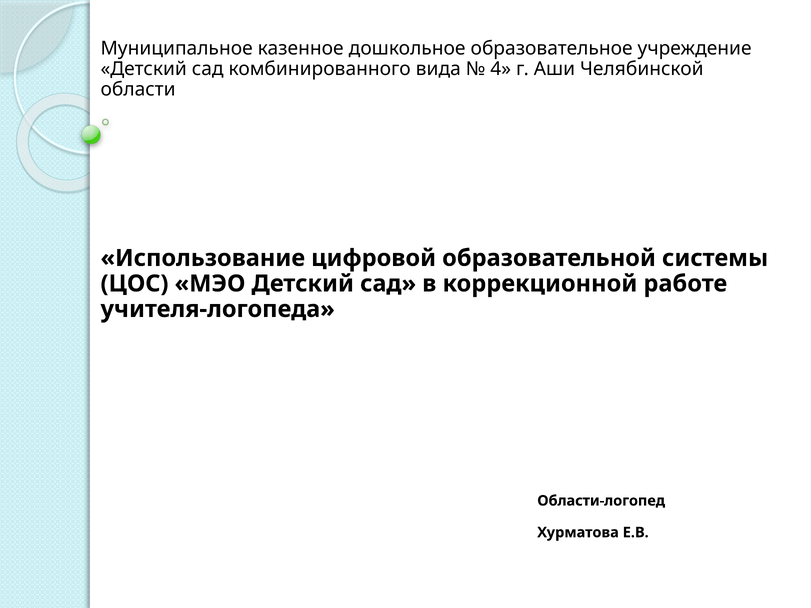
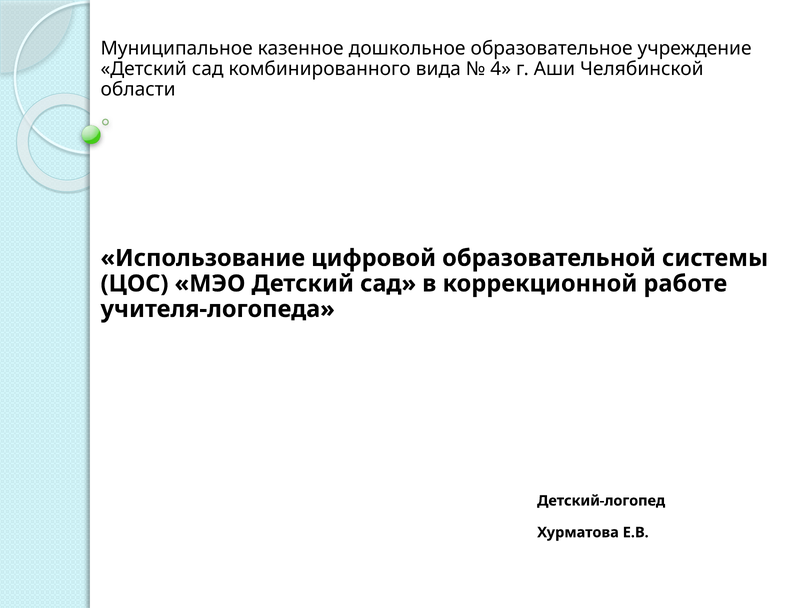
Области-логопед: Области-логопед -> Детский-логопед (601, 501)
